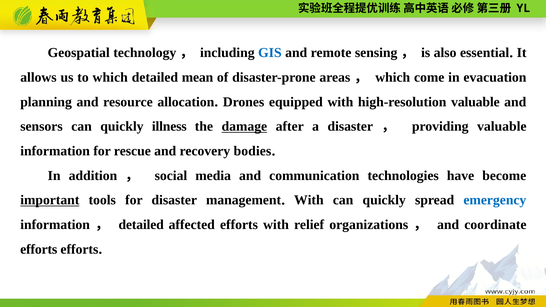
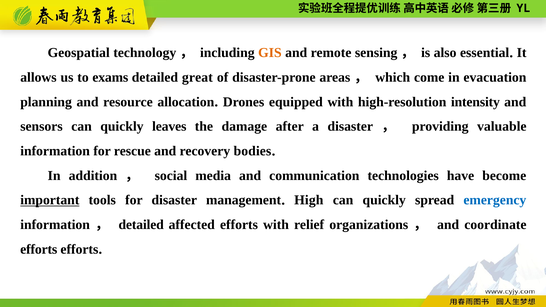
GIS colour: blue -> orange (270, 53)
to which: which -> exams (110, 77)
mean: mean -> great (197, 77)
high-resolution valuable: valuable -> intensity (475, 102)
illness: illness -> leaves (169, 127)
damage underline: present -> none (244, 127)
With: With -> High (309, 200)
